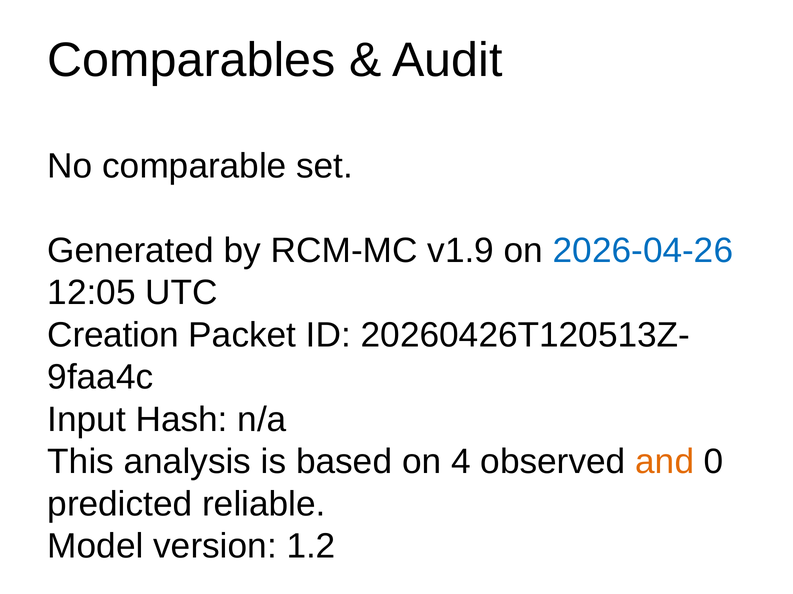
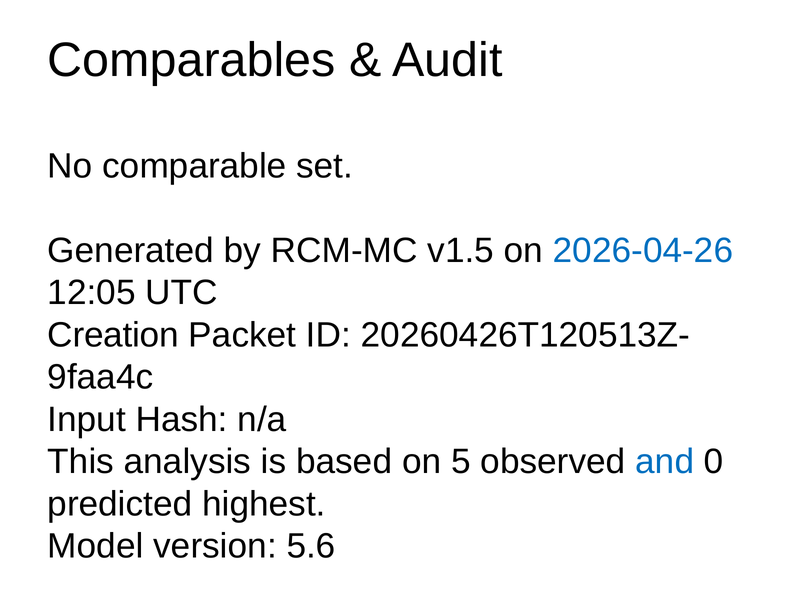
v1.9: v1.9 -> v1.5 (461, 251)
4: 4 -> 5 (461, 462)
and colour: orange -> blue (665, 462)
reliable: reliable -> highest (264, 505)
1.2: 1.2 -> 5.6 (311, 547)
